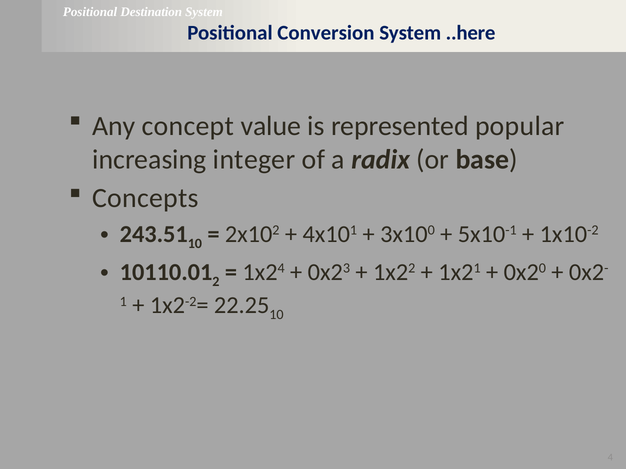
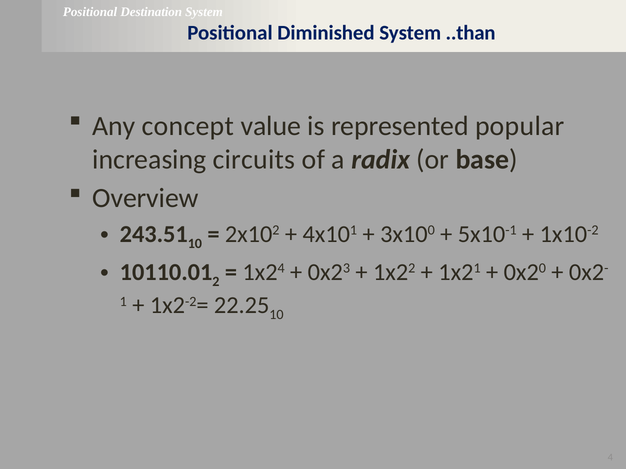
Conversion: Conversion -> Diminished (326, 33)
..here: ..here -> ..than (471, 33)
integer: integer -> circuits (254, 160)
Concepts: Concepts -> Overview (146, 199)
